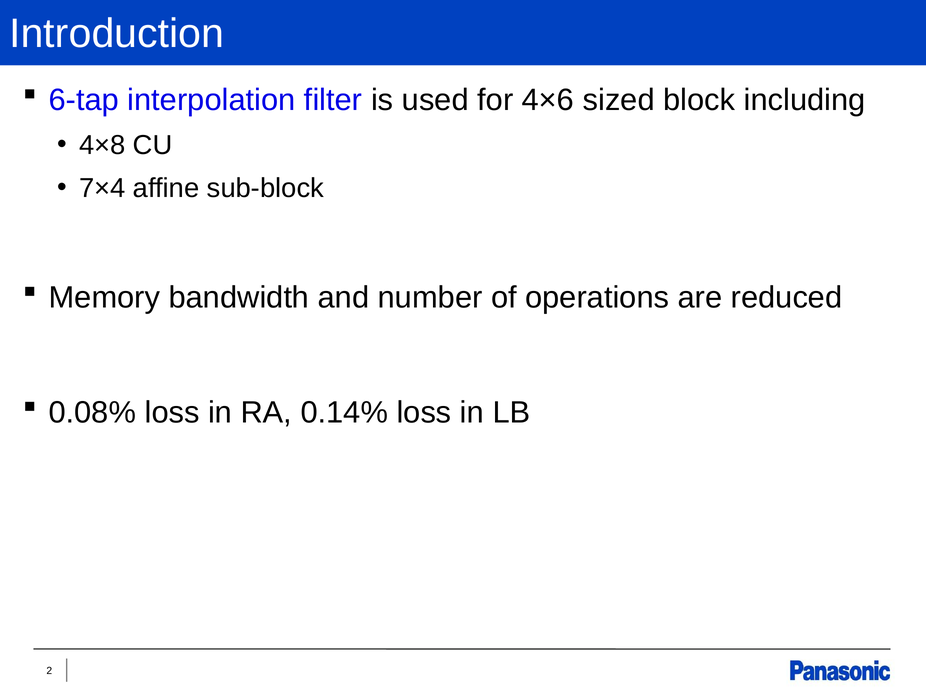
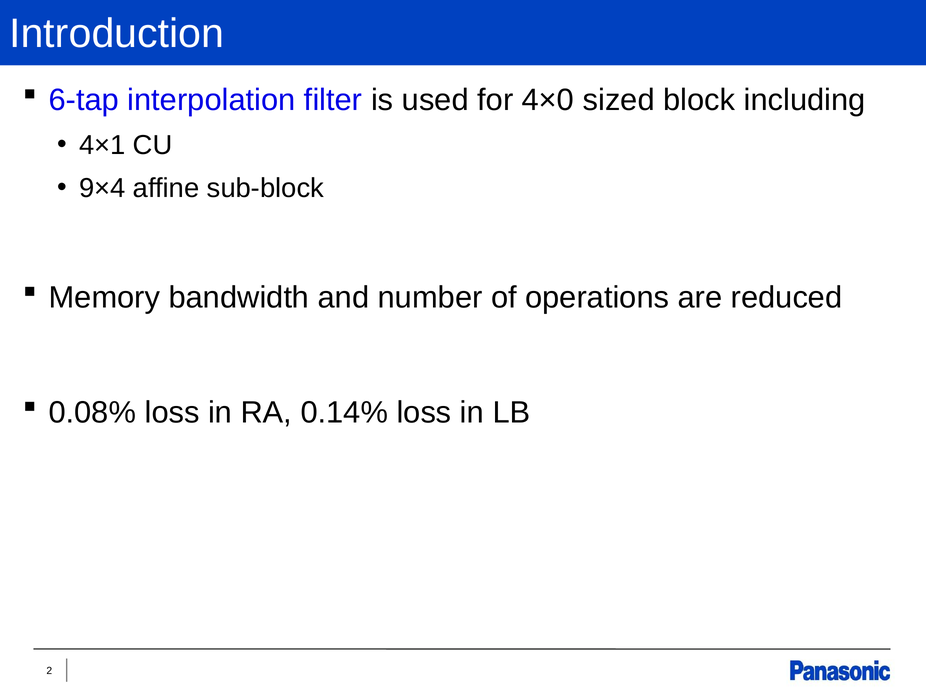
4×6: 4×6 -> 4×0 (548, 100)
4×8: 4×8 -> 4×1 (102, 145)
7×4: 7×4 -> 9×4 (102, 189)
